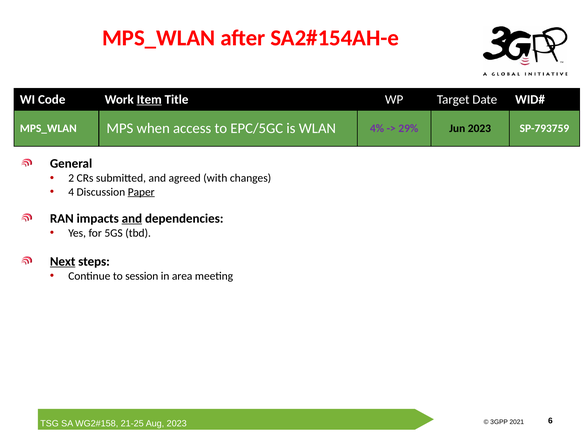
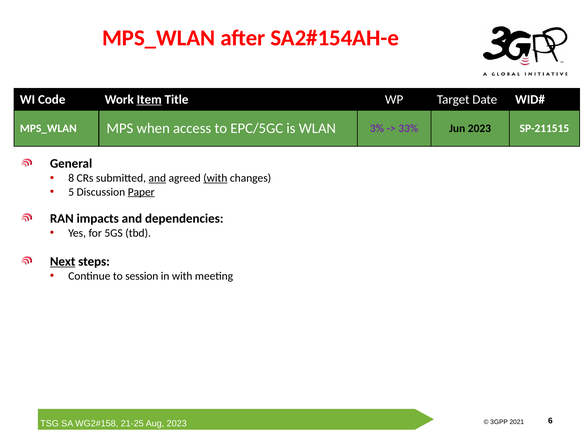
4%: 4% -> 3% (377, 129)
29%: 29% -> 33% (408, 129)
SP-793759: SP-793759 -> SP-211515 (544, 129)
2: 2 -> 8 (71, 178)
and underline: none -> present (157, 178)
with underline: none -> present (215, 178)
4: 4 -> 5 (71, 192)
and underline: present -> none (132, 219)
in area: area -> with (182, 276)
